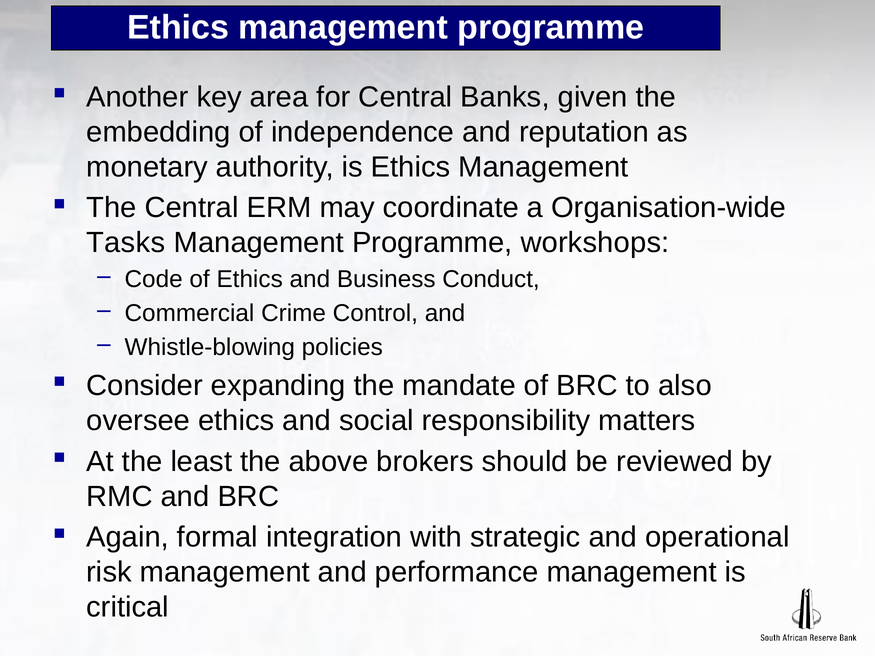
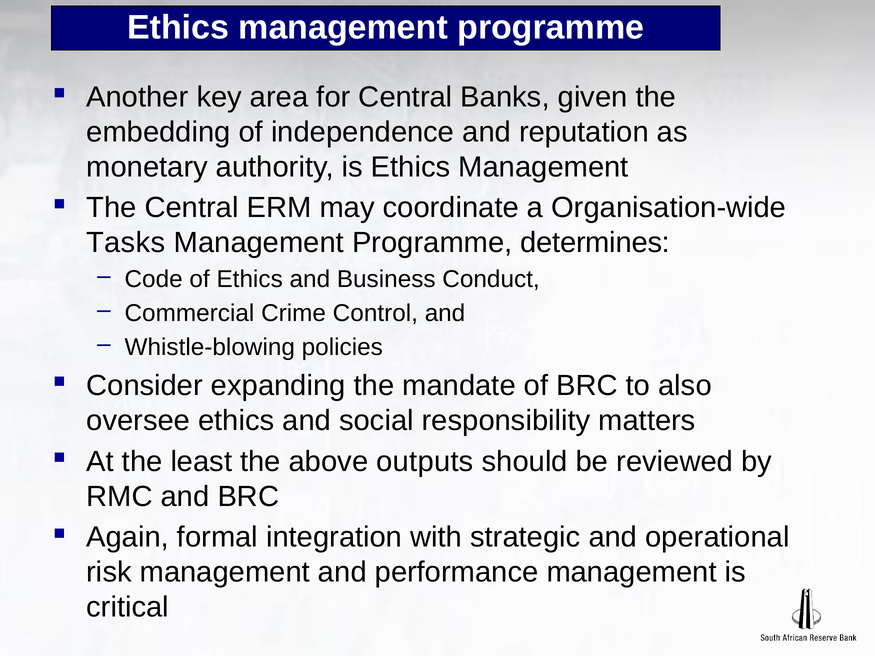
workshops: workshops -> determines (595, 243)
brokers: brokers -> outputs (425, 462)
